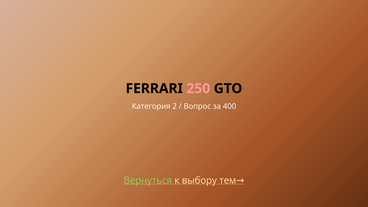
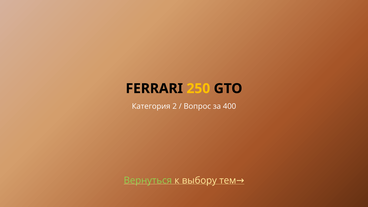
250 colour: pink -> yellow (198, 89)
